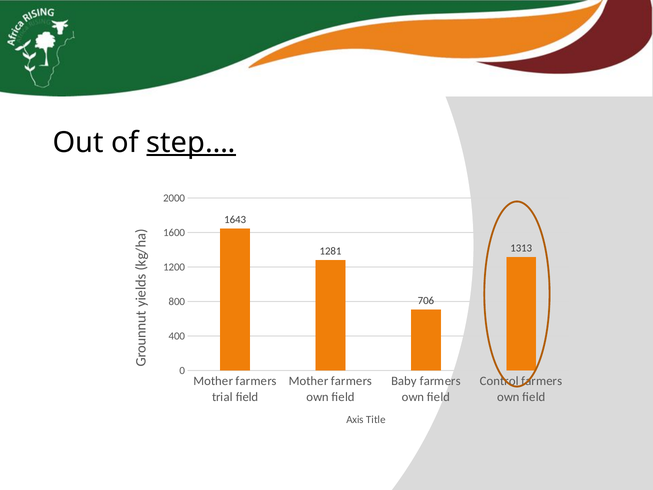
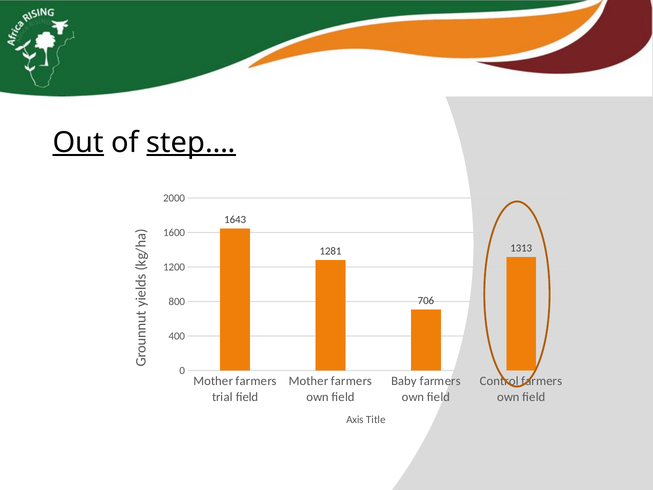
Out underline: none -> present (78, 142)
